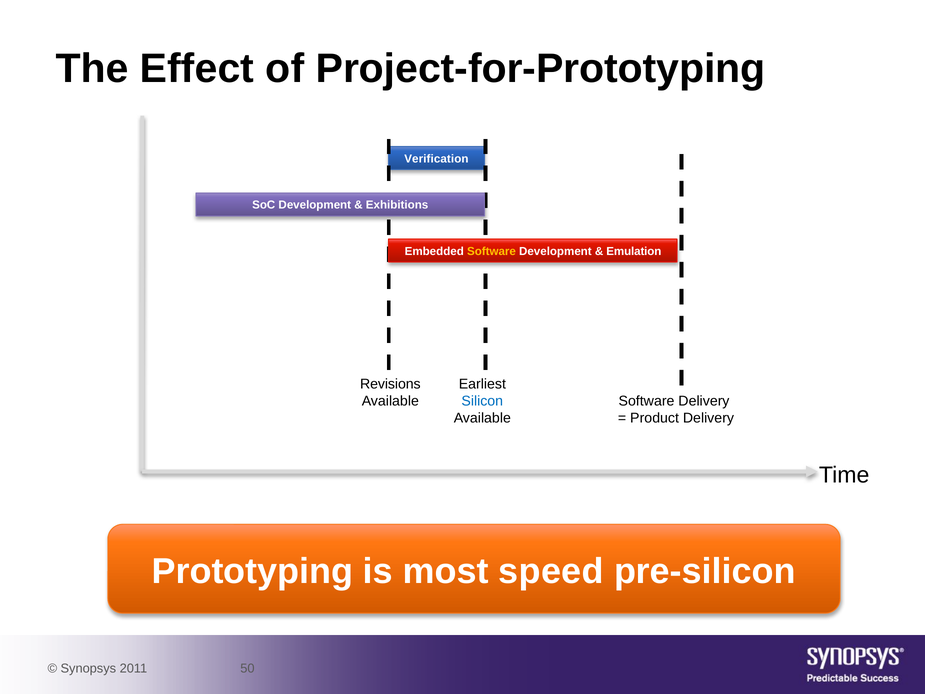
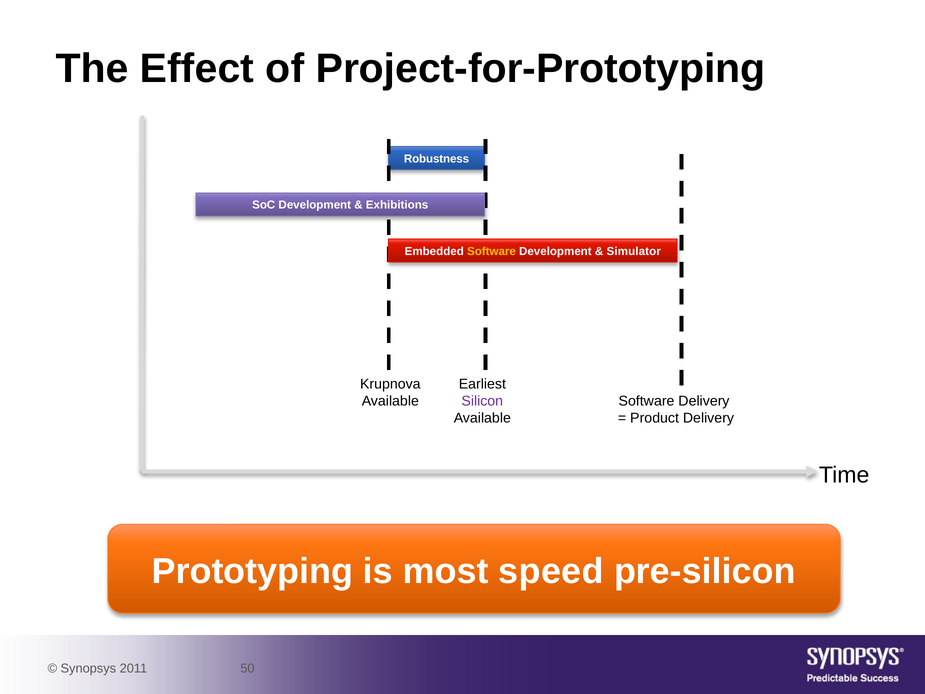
Verification: Verification -> Robustness (437, 159)
Emulation: Emulation -> Simulator (634, 251)
Revisions: Revisions -> Krupnova (390, 384)
Silicon colour: blue -> purple (482, 401)
